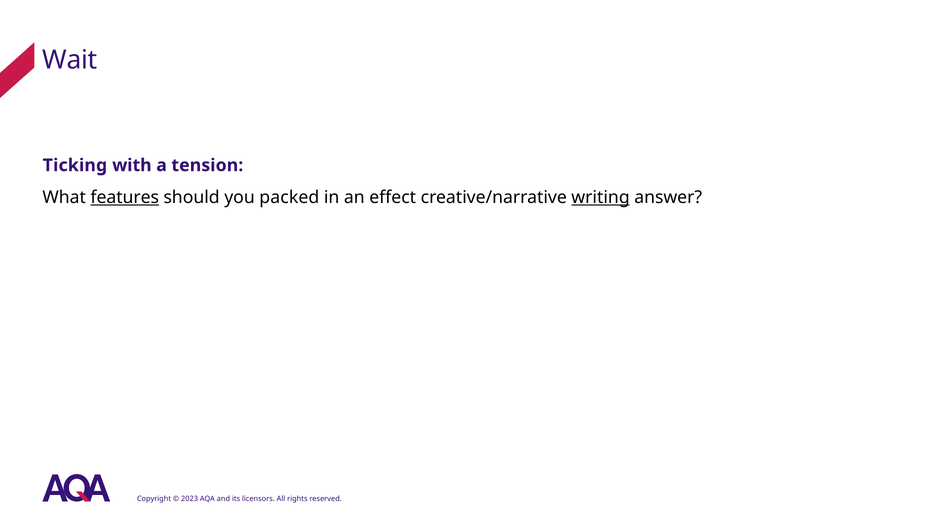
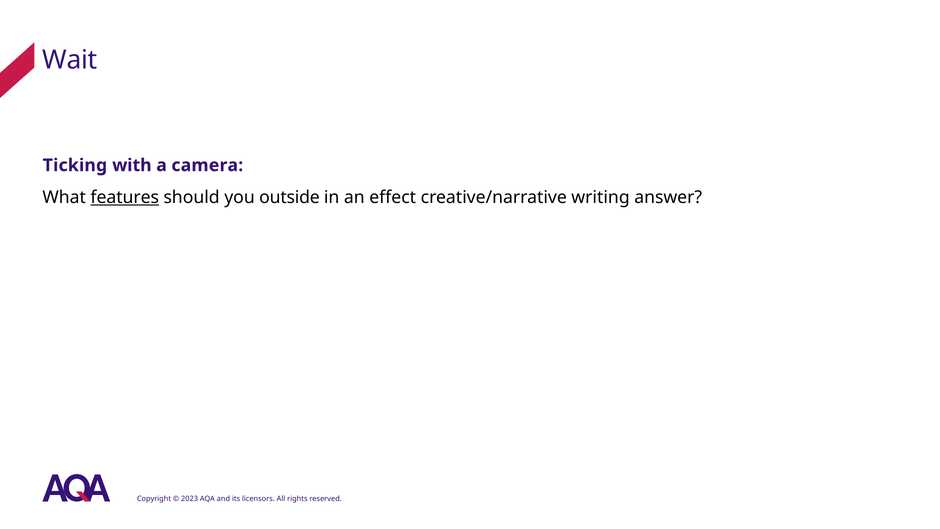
tension: tension -> camera (207, 165)
packed: packed -> outside (289, 197)
writing underline: present -> none (601, 197)
